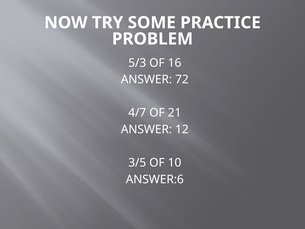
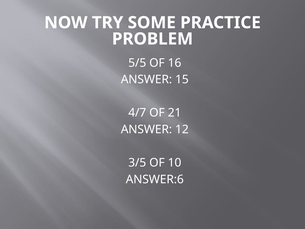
5/3: 5/3 -> 5/5 (137, 63)
72: 72 -> 15 (182, 79)
